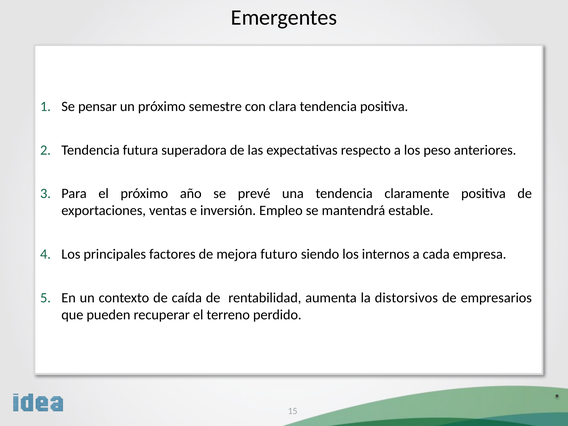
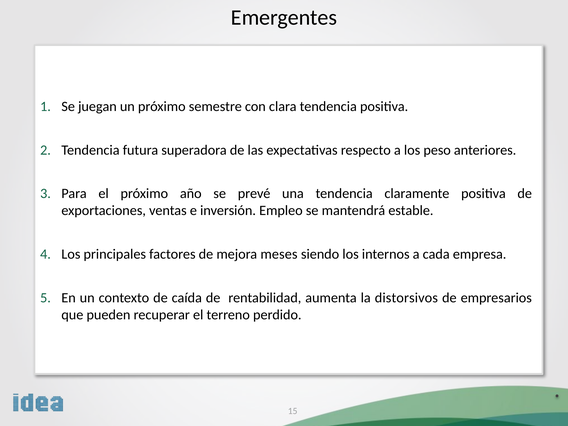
pensar: pensar -> juegan (97, 106)
futuro: futuro -> meses (279, 254)
